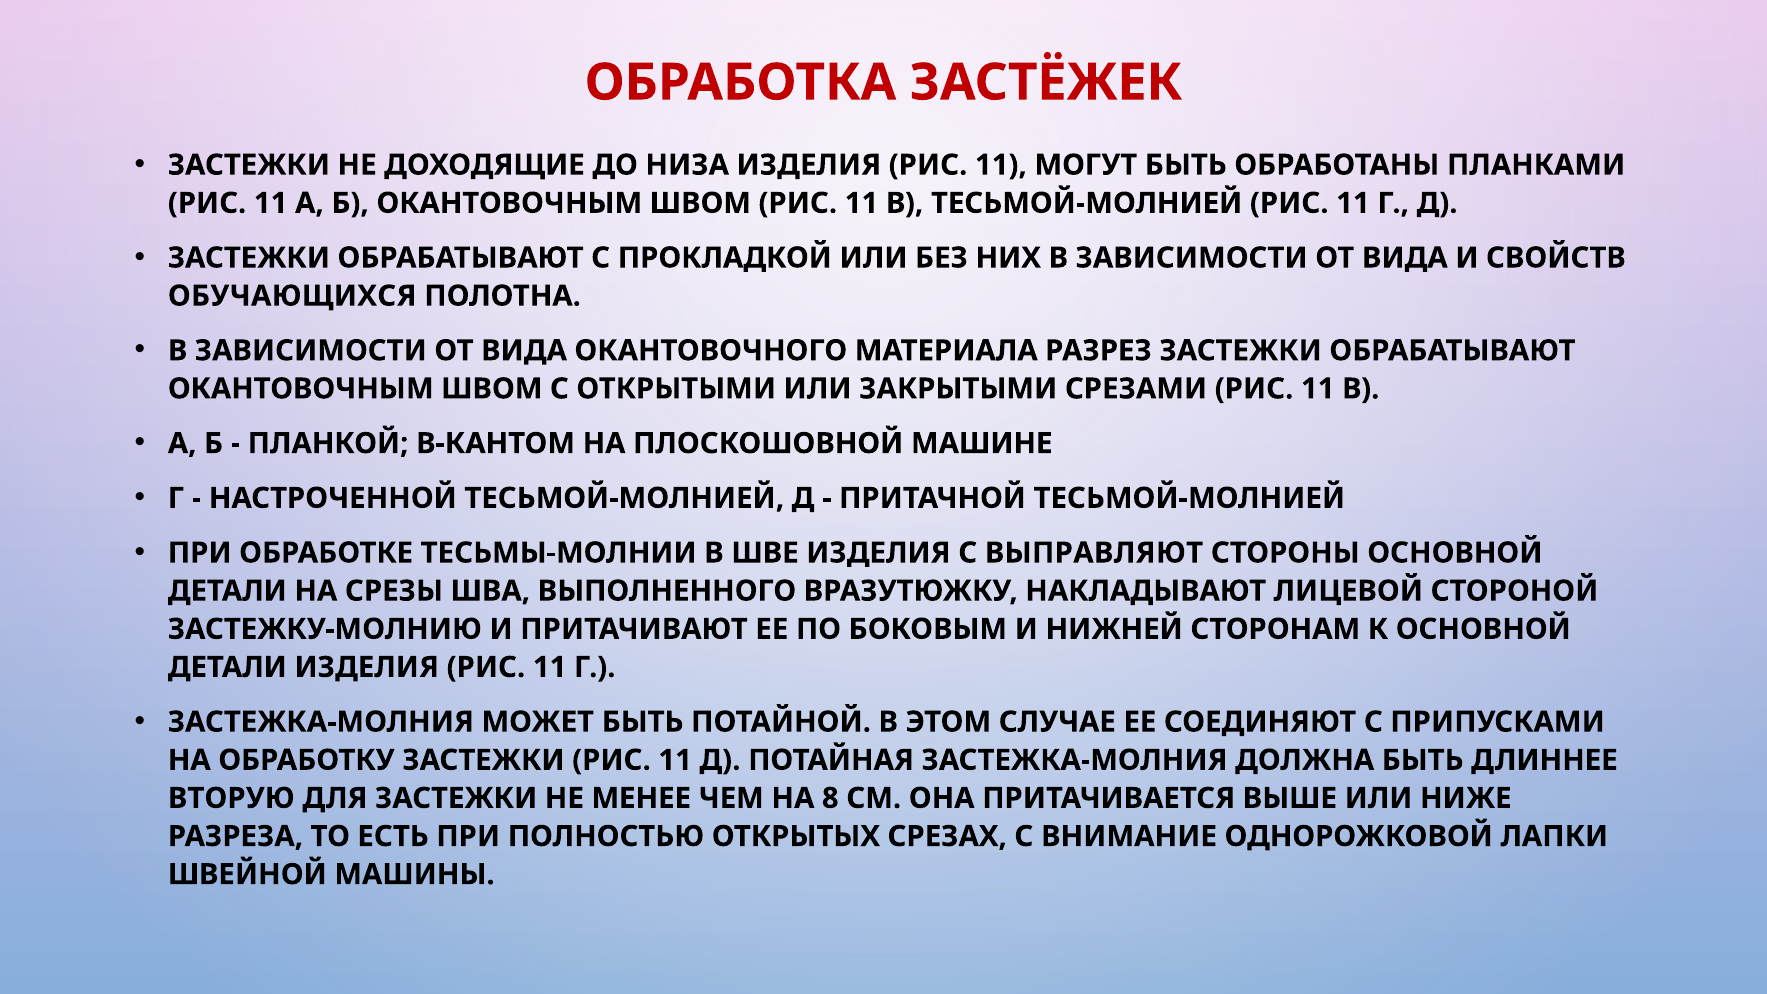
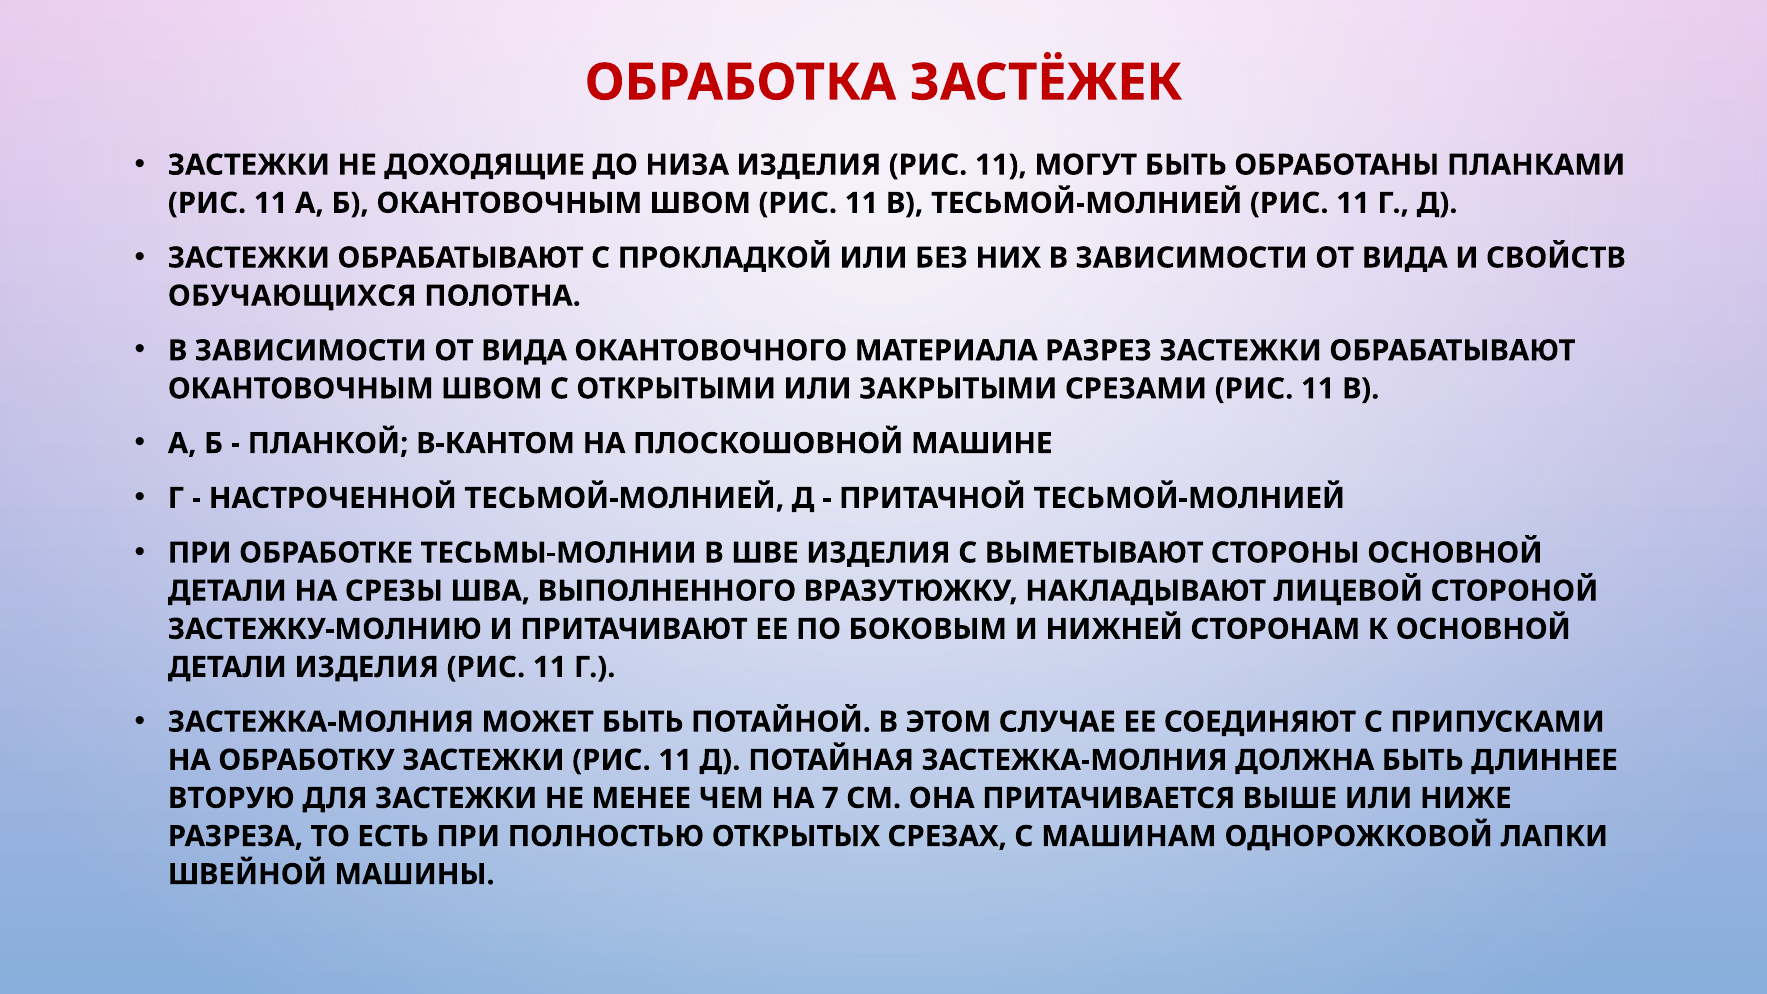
ВЫПРАВЛЯЮТ: ВЫПРАВЛЯЮТ -> ВЫМЕТЫВАЮТ (1094, 553)
8: 8 -> 7 (830, 798)
ВНИМАНИЕ: ВНИМАНИЕ -> МАШИНАМ (1129, 836)
